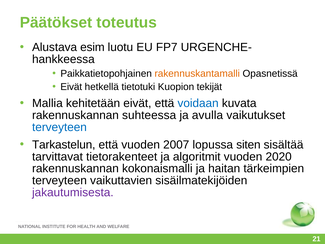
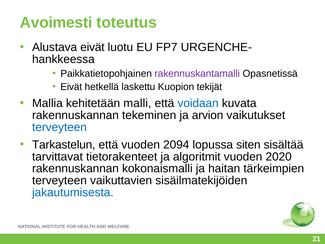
Päätökset: Päätökset -> Avoimesti (56, 22)
Alustava esim: esim -> eivät (92, 47)
rakennuskantamalli colour: orange -> purple (197, 74)
tietotuki: tietotuki -> laskettu (138, 87)
kehitetään eivät: eivät -> malli (137, 103)
suhteessa: suhteessa -> tekeminen (149, 115)
avulla: avulla -> arvion (208, 115)
2007: 2007 -> 2094 (176, 145)
jakautumisesta colour: purple -> blue (73, 192)
